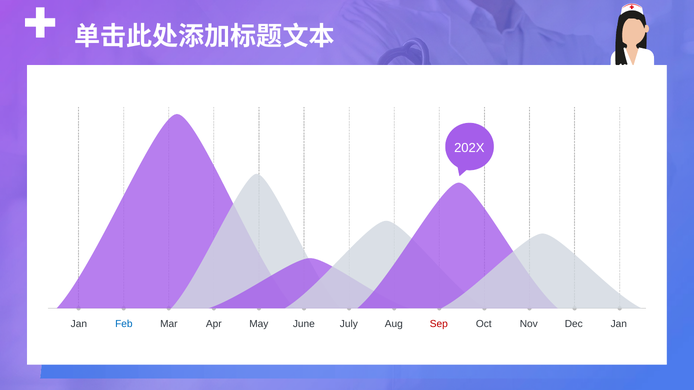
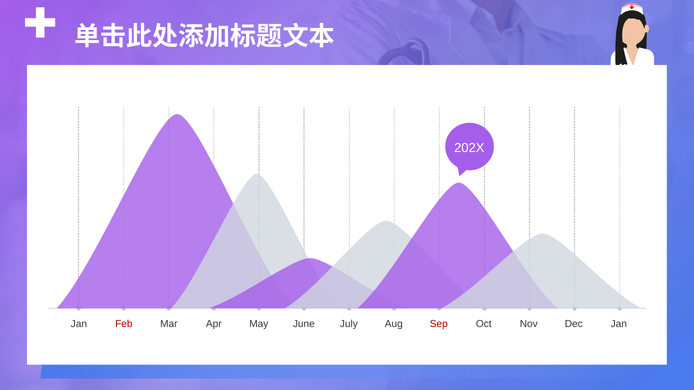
Feb colour: blue -> red (124, 324)
